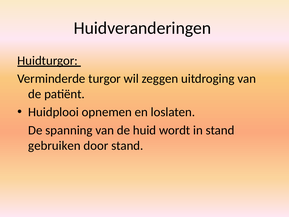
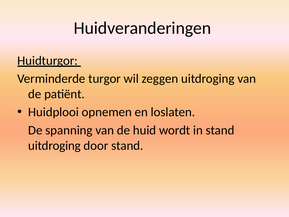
gebruiken: gebruiken -> uitdroging (54, 145)
